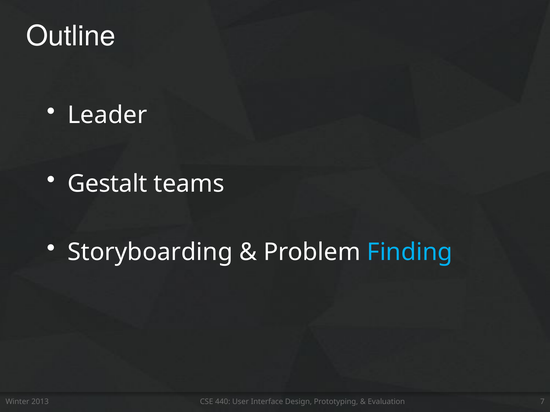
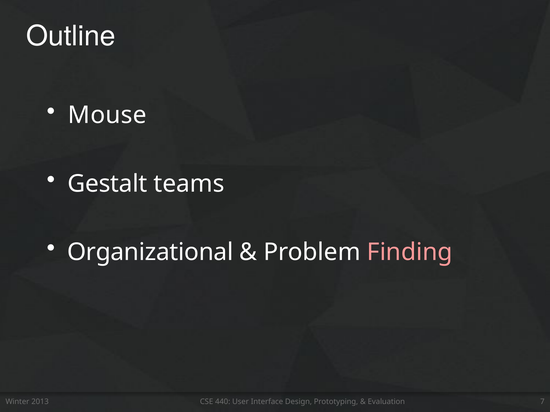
Leader: Leader -> Mouse (107, 115)
Storyboarding: Storyboarding -> Organizational (150, 252)
Finding colour: light blue -> pink (410, 252)
